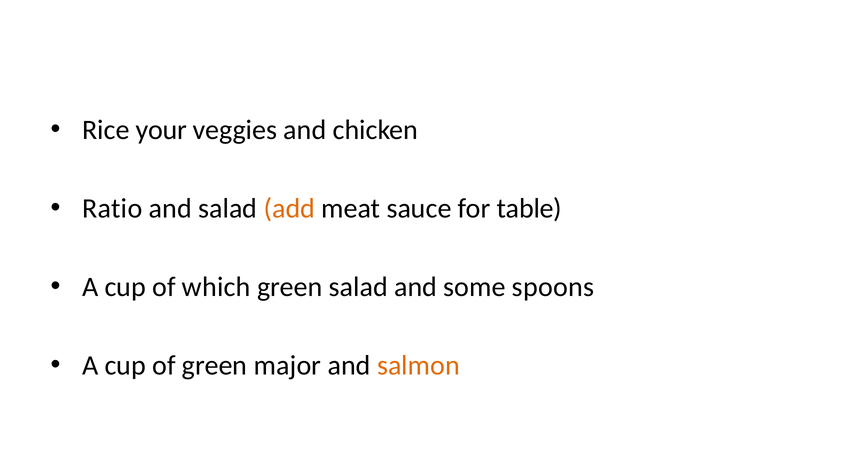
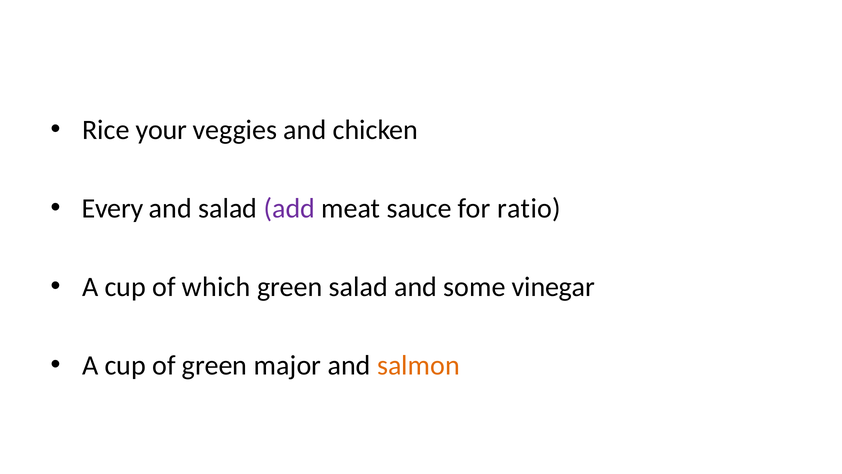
Ratio: Ratio -> Every (112, 208)
add colour: orange -> purple (289, 208)
table: table -> ratio (529, 208)
spoons: spoons -> vinegar (553, 287)
